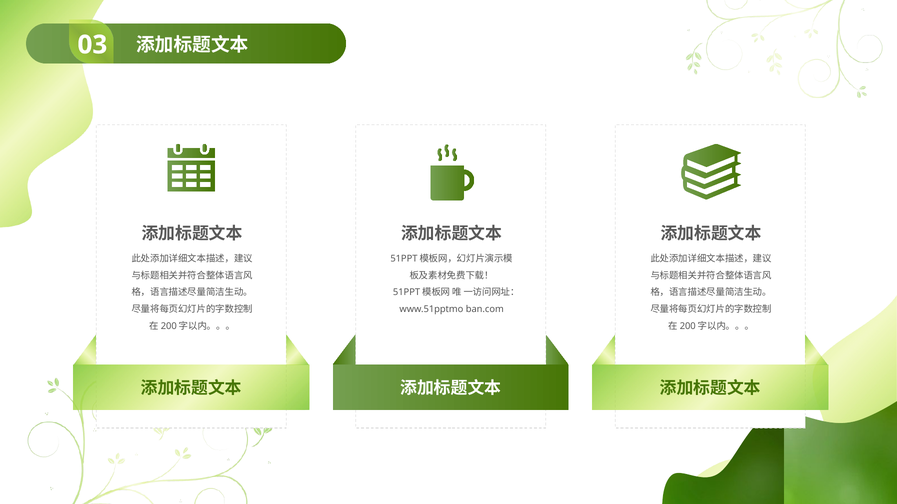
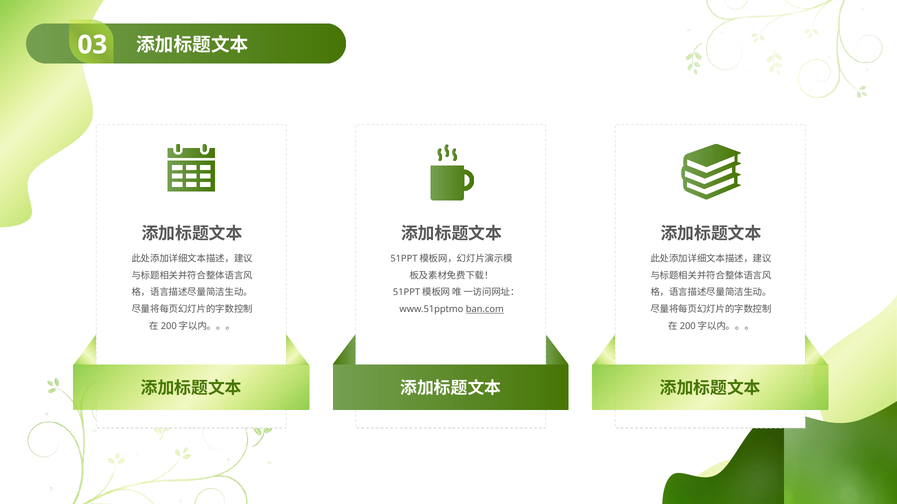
ban.com underline: none -> present (485, 310)
